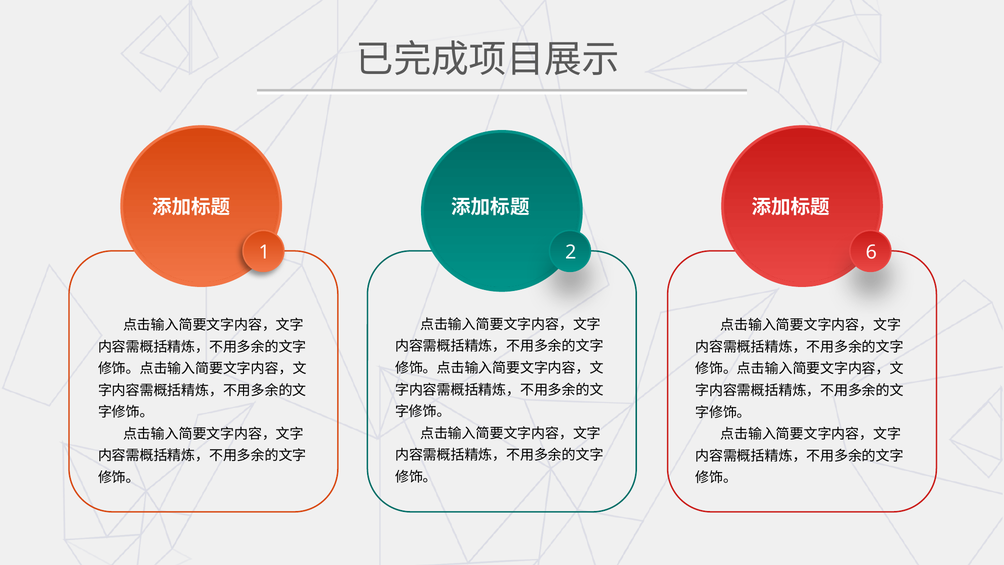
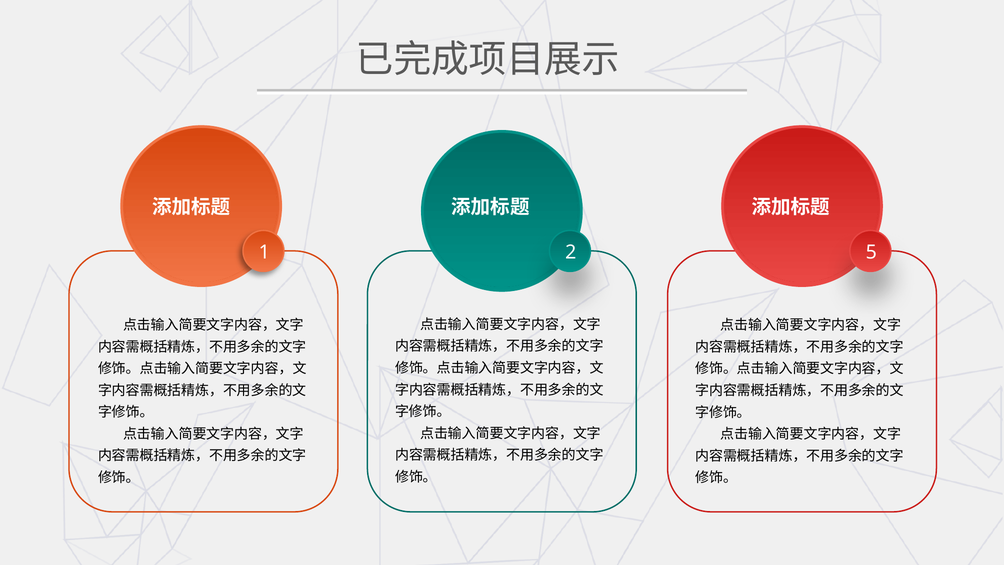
6: 6 -> 5 (871, 252)
